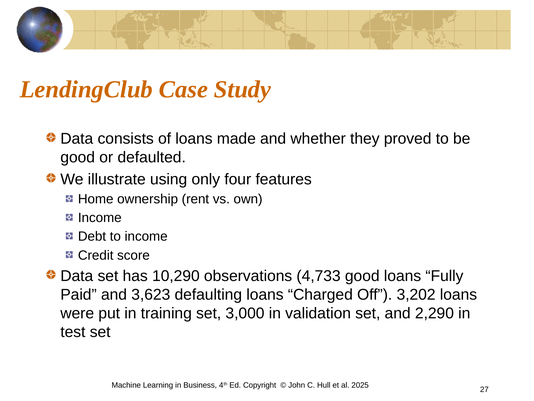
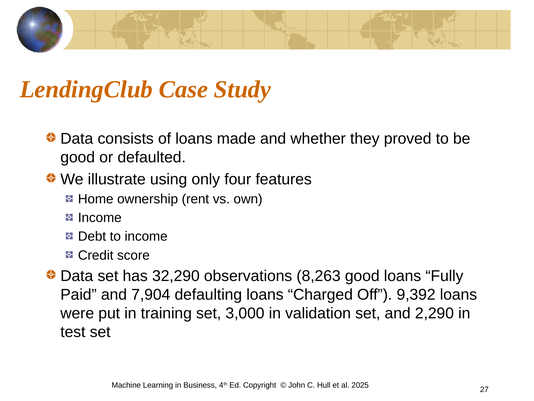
10,290: 10,290 -> 32,290 (176, 276)
4,733: 4,733 -> 8,263 (319, 276)
3,623: 3,623 -> 7,904 (151, 294)
3,202: 3,202 -> 9,392 (416, 294)
